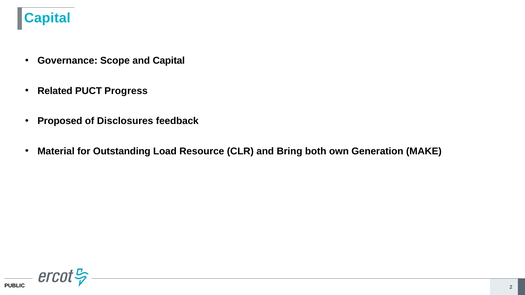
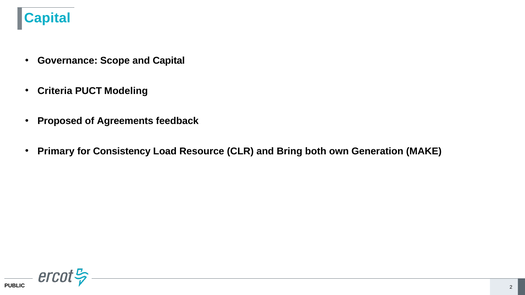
Related: Related -> Criteria (55, 91)
Progress: Progress -> Modeling (126, 91)
Disclosures: Disclosures -> Agreements (125, 121)
Material: Material -> Primary (56, 151)
Outstanding: Outstanding -> Consistency (122, 151)
